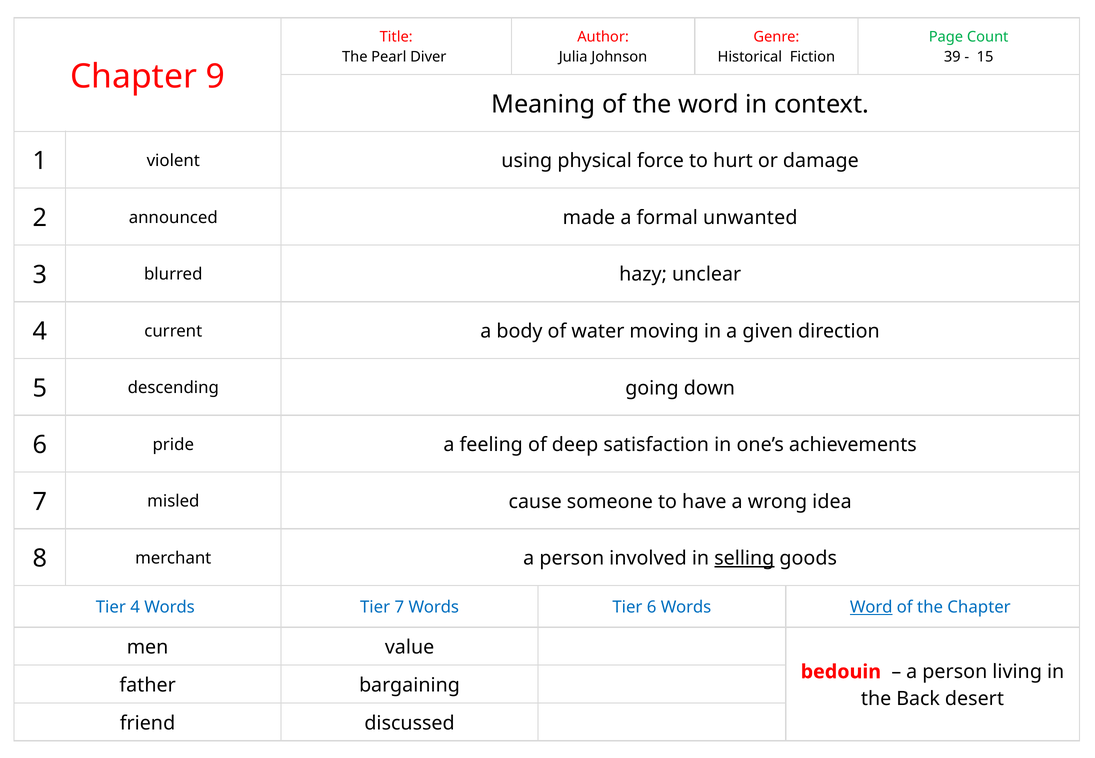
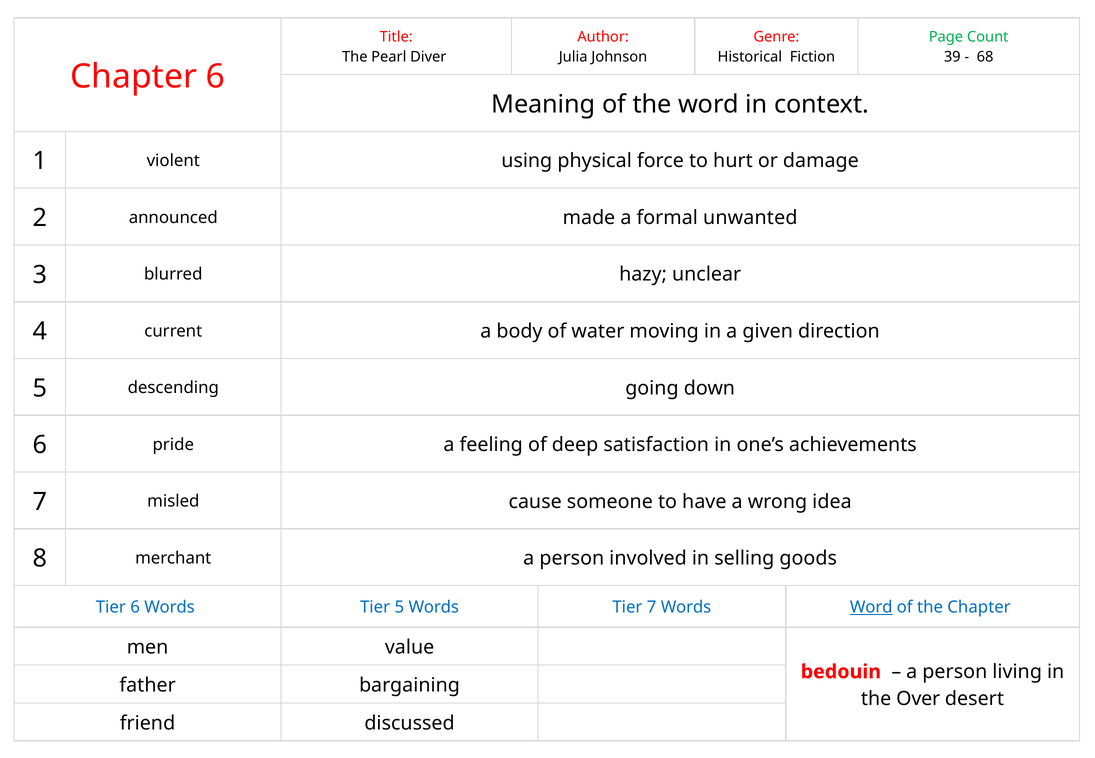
15: 15 -> 68 (985, 57)
Chapter 9: 9 -> 6 (215, 77)
selling underline: present -> none (744, 558)
Tier 4: 4 -> 6 (135, 607)
Tier 7: 7 -> 5 (399, 607)
Tier 6: 6 -> 7 (652, 607)
Back: Back -> Over (918, 699)
